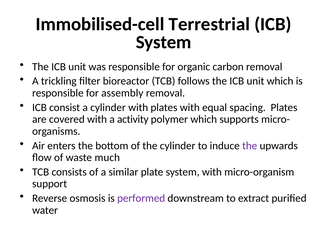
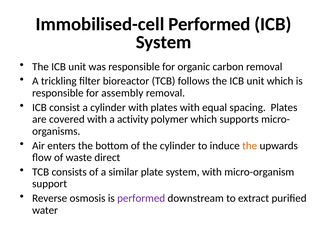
Immobilised-cell Terrestrial: Terrestrial -> Performed (209, 24)
the colour: purple -> orange (250, 146)
much: much -> direct (107, 158)
